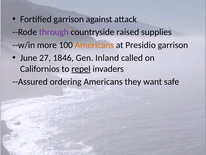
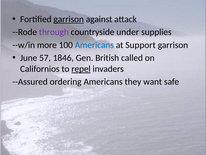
garrison underline: none -> present (69, 19)
raised: raised -> under (128, 32)
Americans colour: orange -> blue (94, 45)
Presidio: Presidio -> Support (141, 45)
27: 27 -> 57 (45, 58)
Inland: Inland -> British (107, 58)
